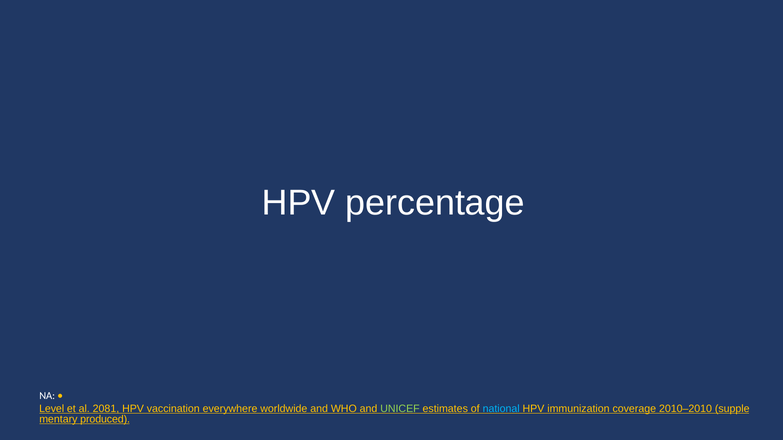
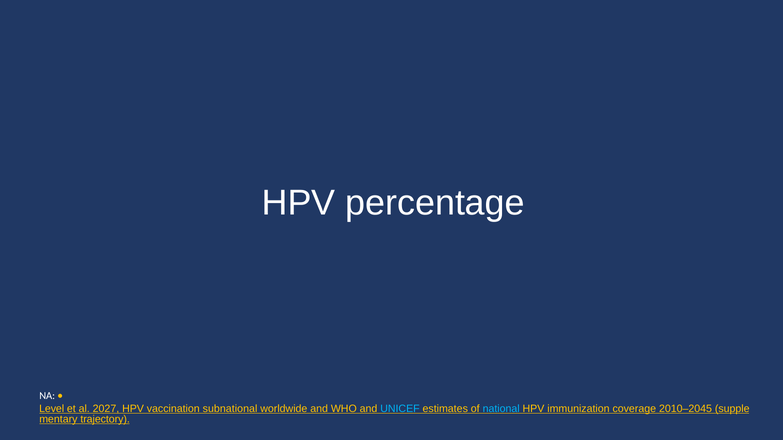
2081: 2081 -> 2027 (106, 409)
everywhere: everywhere -> subnational (230, 409)
UNICEF colour: light green -> light blue (400, 409)
2010–2010: 2010–2010 -> 2010–2045 (686, 409)
produced: produced -> trajectory (105, 420)
